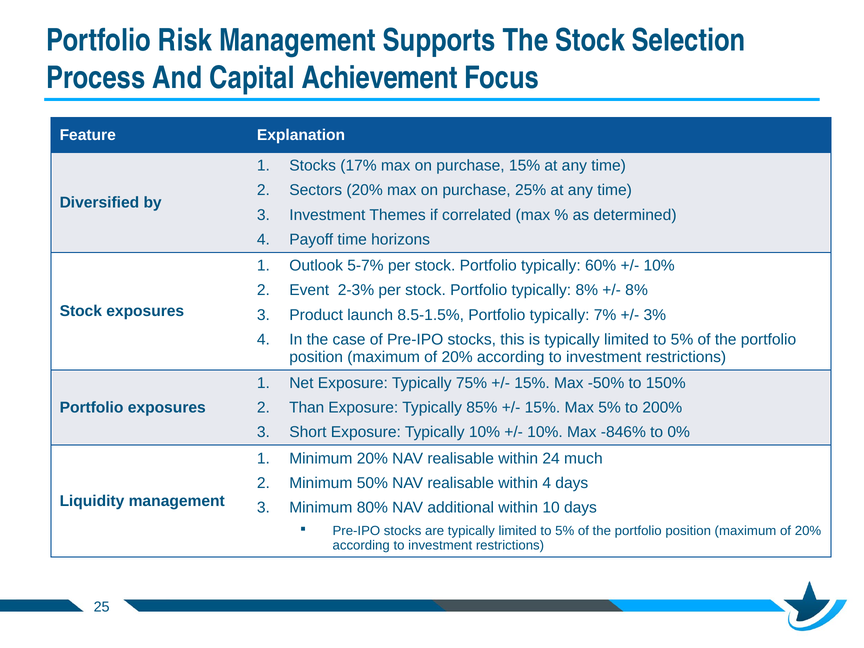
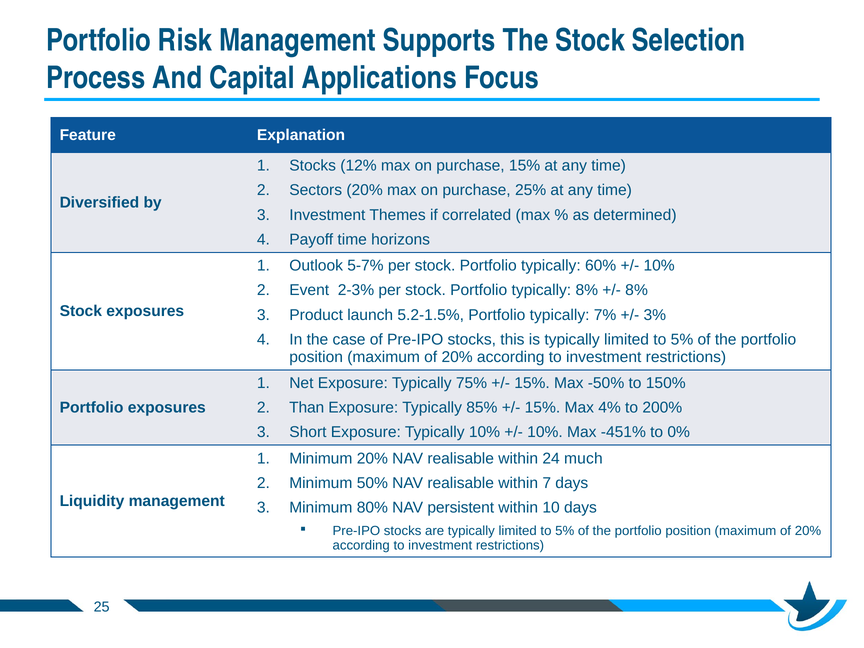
Achievement: Achievement -> Applications (379, 78)
17%: 17% -> 12% (359, 166)
8.5-1.5%: 8.5-1.5% -> 5.2-1.5% (431, 315)
Max 5%: 5% -> 4% (610, 408)
-846%: -846% -> -451% (623, 432)
within 4: 4 -> 7 (547, 483)
additional: additional -> persistent (461, 508)
